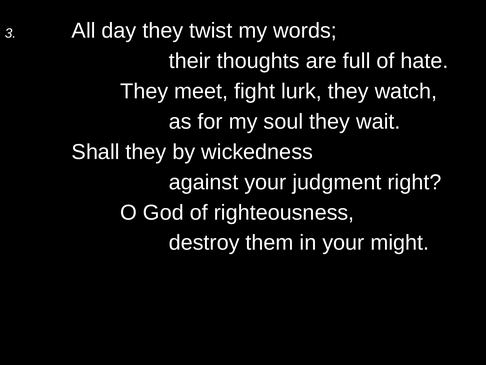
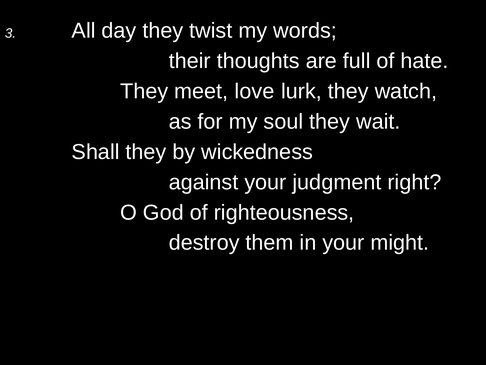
fight: fight -> love (254, 91)
